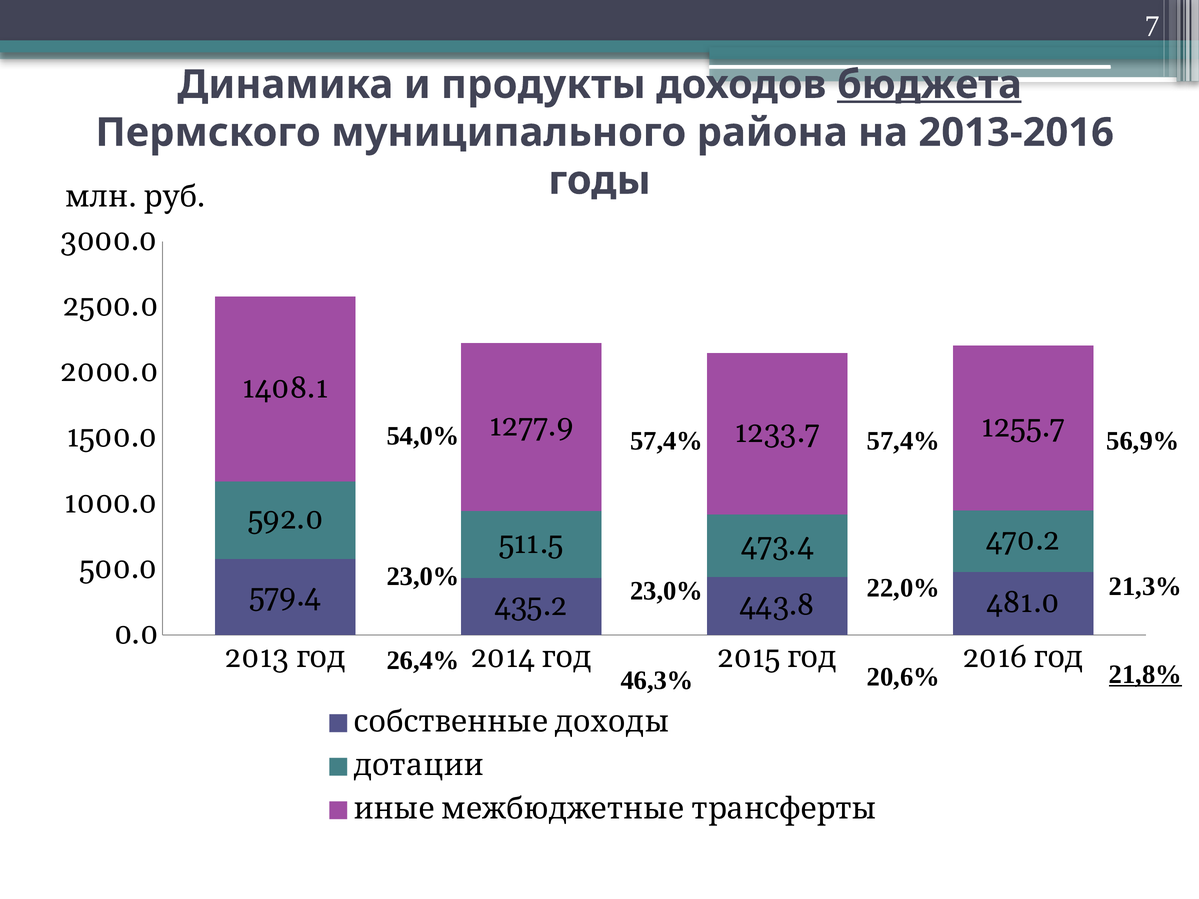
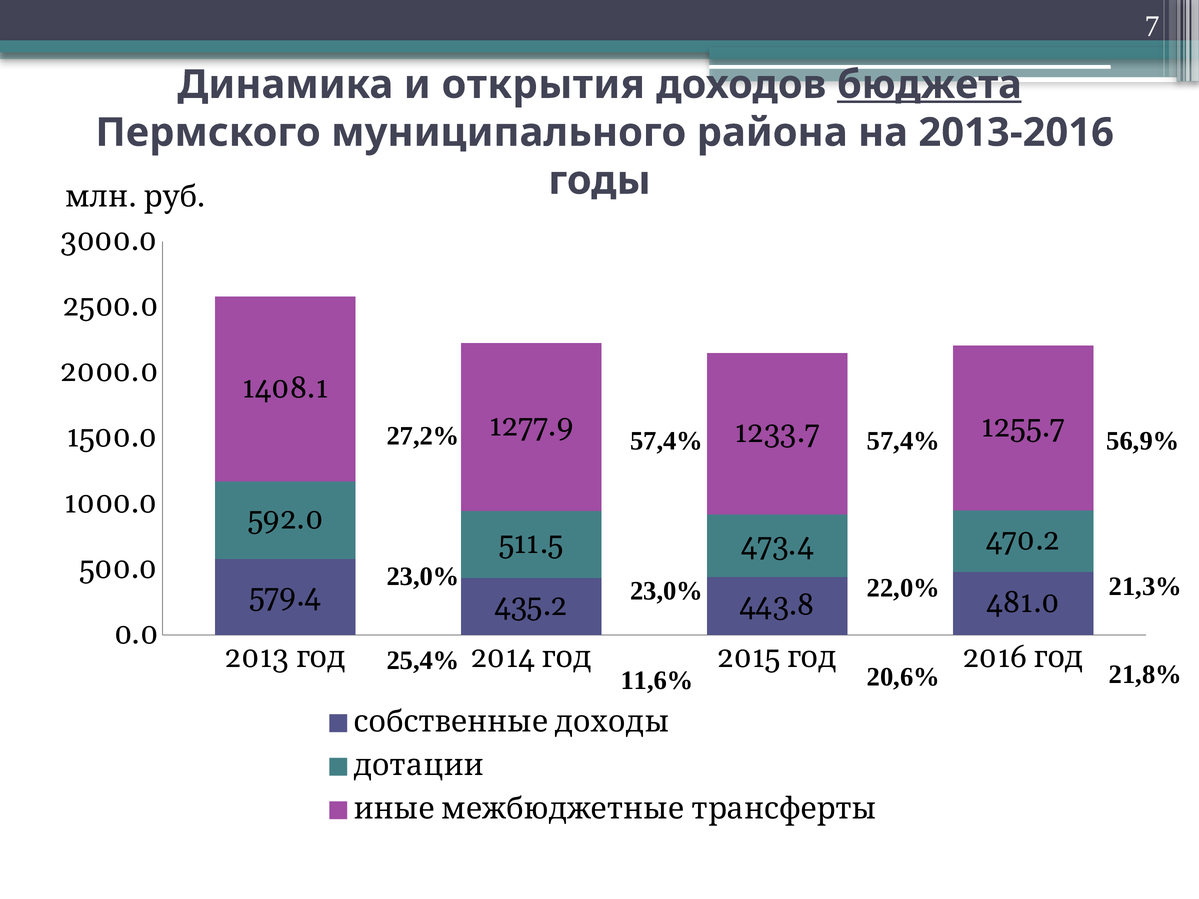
продукты: продукты -> открытия (543, 85)
54,0%: 54,0% -> 27,2% (423, 436)
26,4%: 26,4% -> 25,4% (423, 661)
21,8% underline: present -> none (1145, 674)
46,3%: 46,3% -> 11,6% (657, 681)
